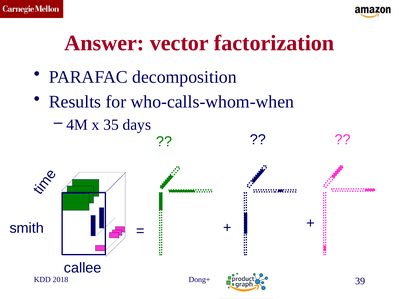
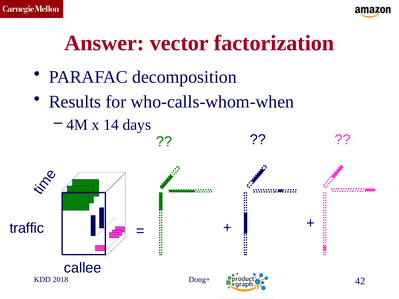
35: 35 -> 14 (111, 125)
smith: smith -> traffic (27, 228)
39: 39 -> 42 (360, 281)
